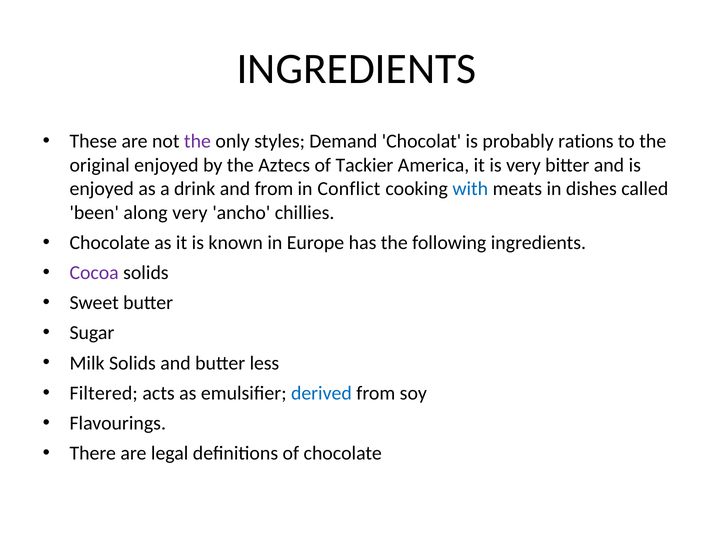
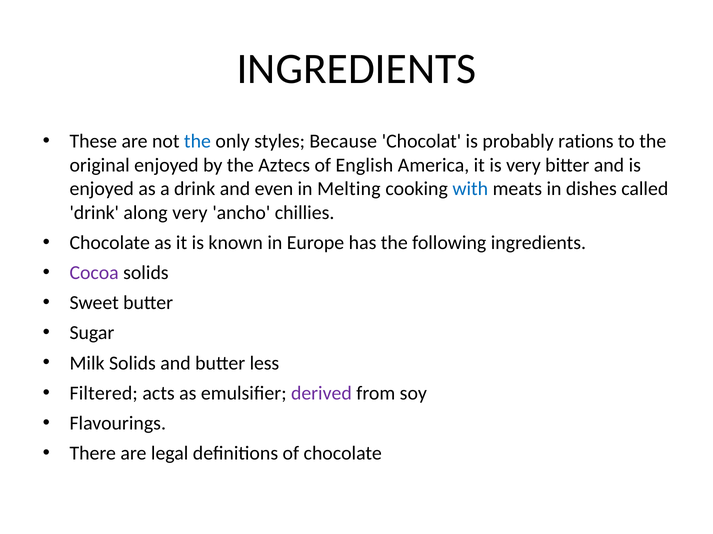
the colour: purple -> blue (197, 142)
Demand: Demand -> Because (343, 142)
Tackier: Tackier -> English (364, 165)
and from: from -> even (274, 189)
Conflict: Conflict -> Melting (349, 189)
been: been -> drink (94, 213)
derived colour: blue -> purple (321, 394)
